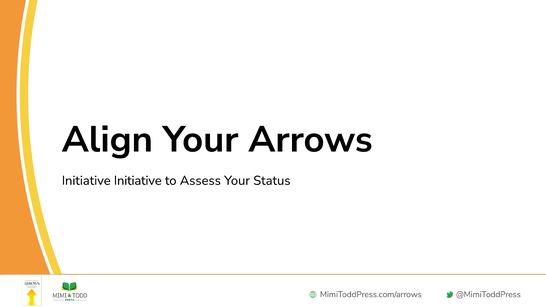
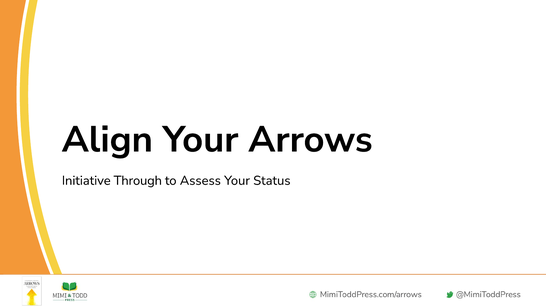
Initiative Initiative: Initiative -> Through (138, 181)
